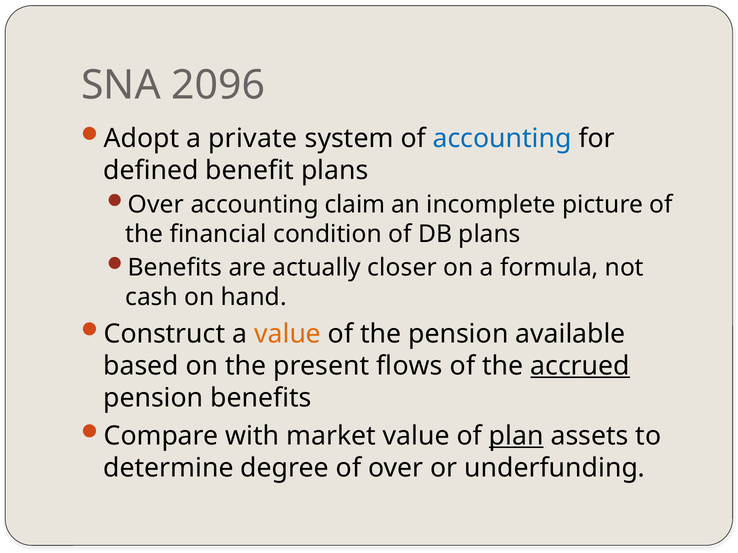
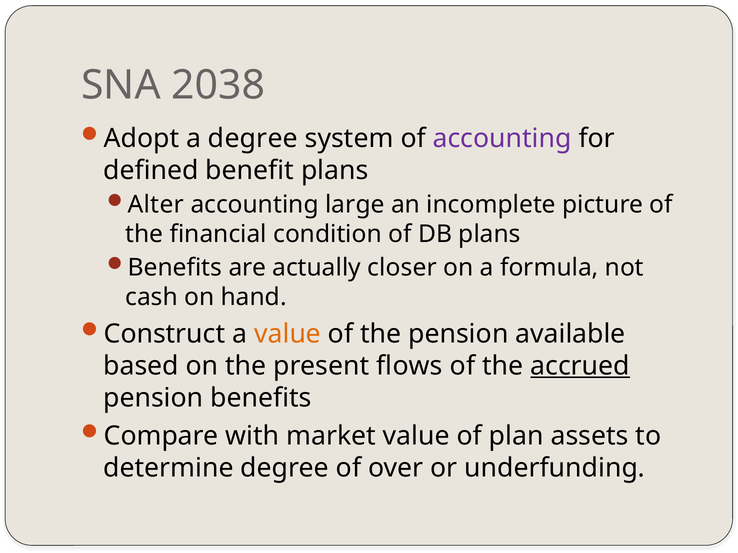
2096: 2096 -> 2038 (218, 85)
a private: private -> degree (253, 138)
accounting colour: blue -> purple (502, 138)
Over: Over -> Alter (156, 205)
claim: claim -> large (355, 205)
plan underline: present -> none (516, 436)
